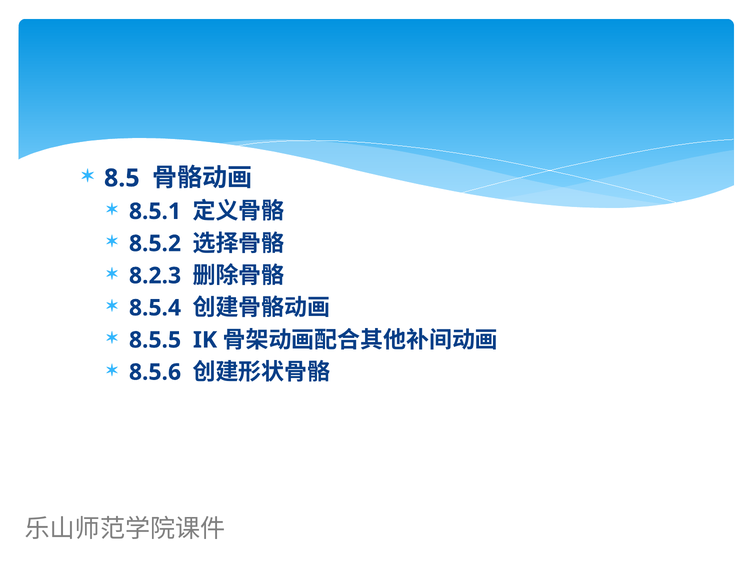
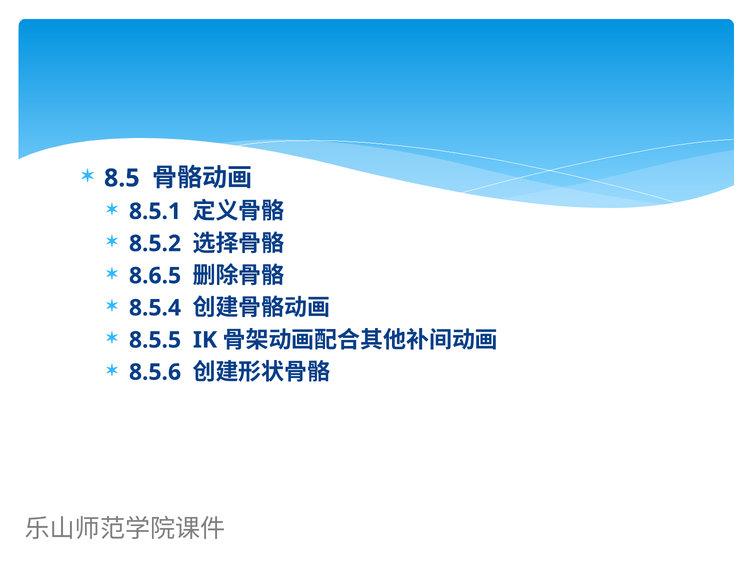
8.2.3: 8.2.3 -> 8.6.5 (155, 276)
